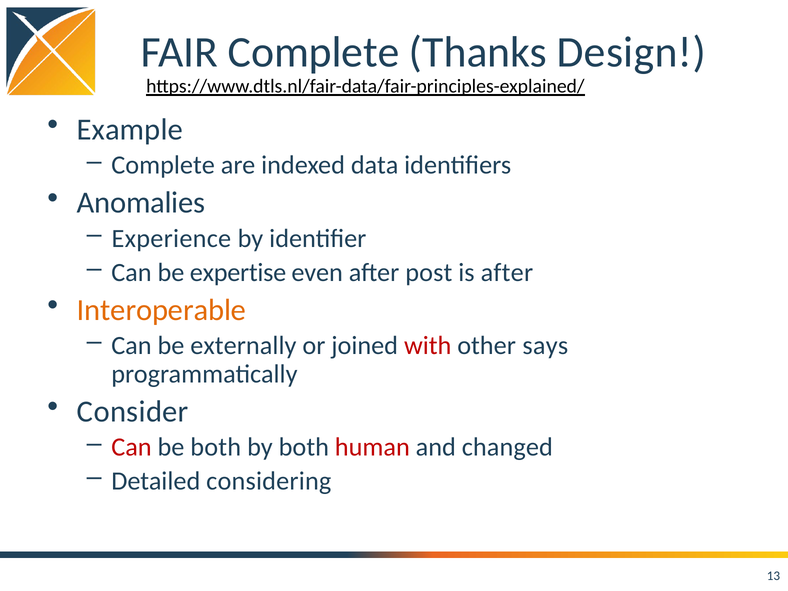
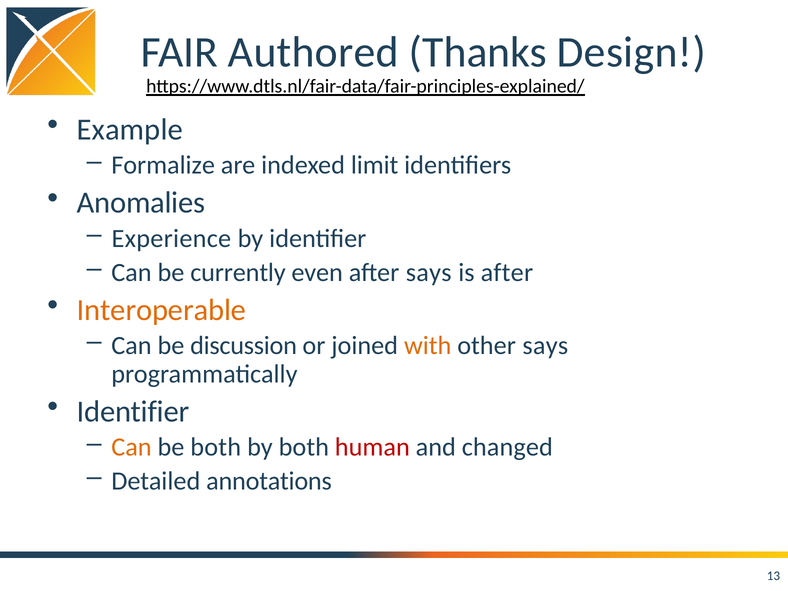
FAIR Complete: Complete -> Authored (313, 52)
Complete: Complete -> Formalize (163, 165)
data: data -> limit (375, 165)
expertise: expertise -> currently (238, 272)
after post: post -> says (429, 272)
externally: externally -> discussion (244, 346)
with colour: red -> orange (428, 346)
Consider: Consider -> Identifier (133, 412)
Can colour: red -> orange (131, 447)
considering: considering -> annotations (269, 481)
